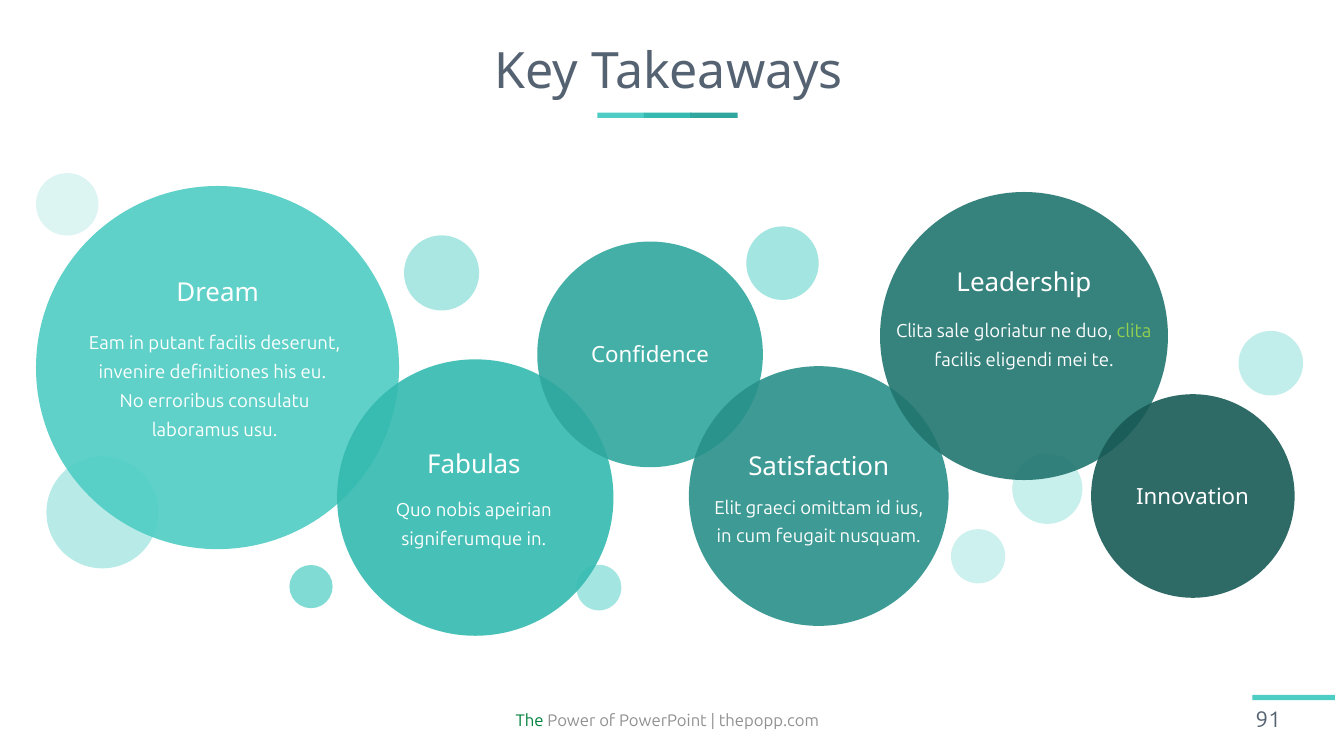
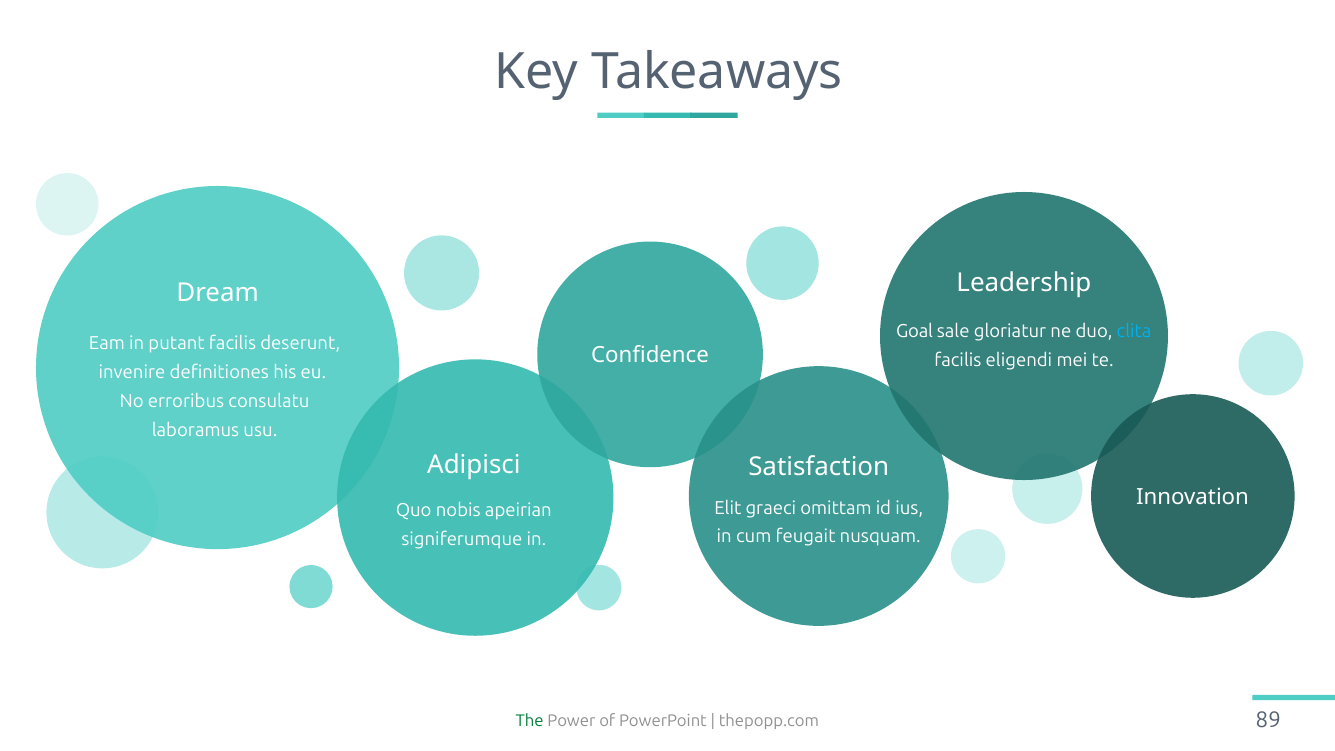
Clita: Clita -> Goal (915, 332)
clita colour: light green -> light blue (1134, 332)
Fabulas: Fabulas -> Adipisci (474, 465)
91: 91 -> 89 (1268, 720)
